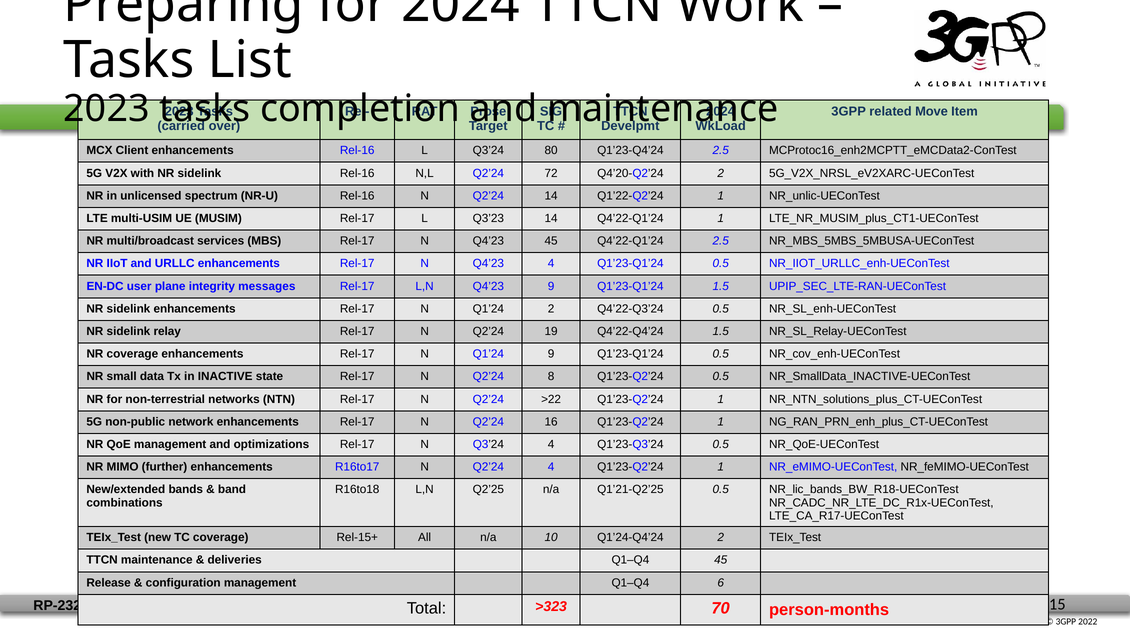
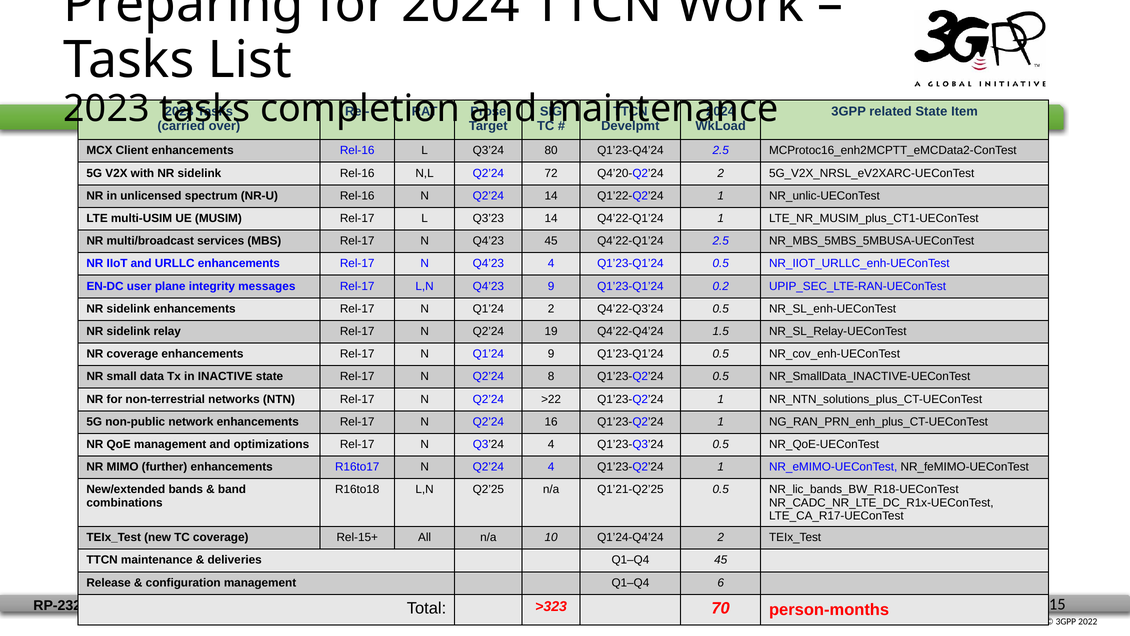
related Move: Move -> State (931, 112)
Q1’23-Q1’24 1.5: 1.5 -> 0.2 (721, 286)
